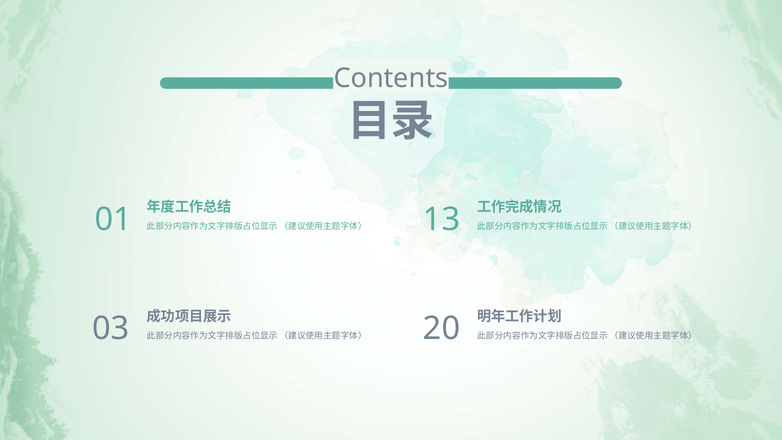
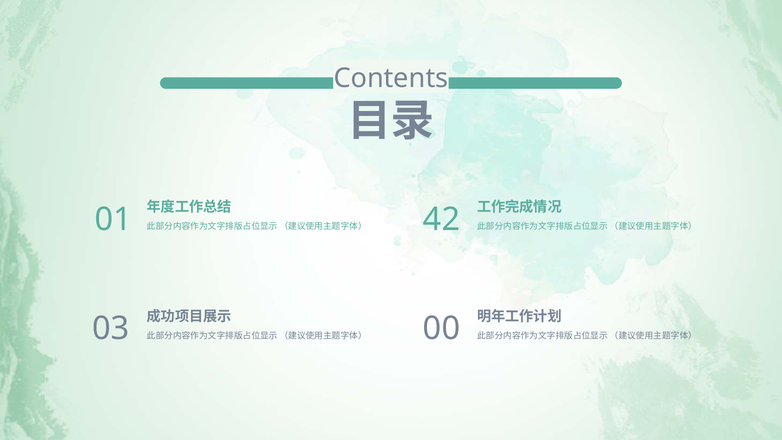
13: 13 -> 42 (442, 219)
20: 20 -> 00 (442, 329)
